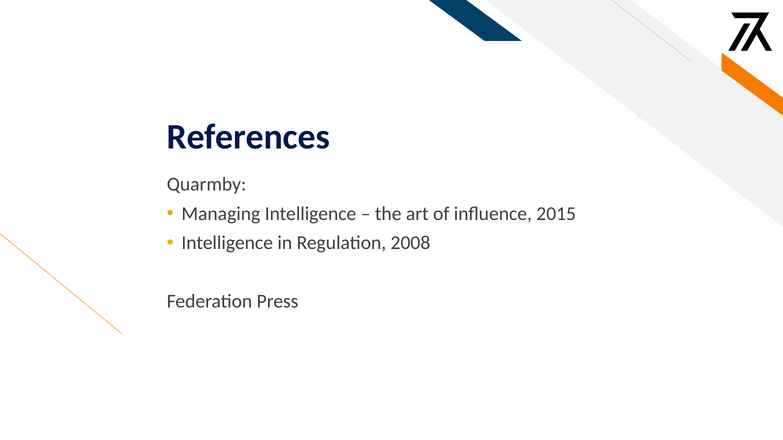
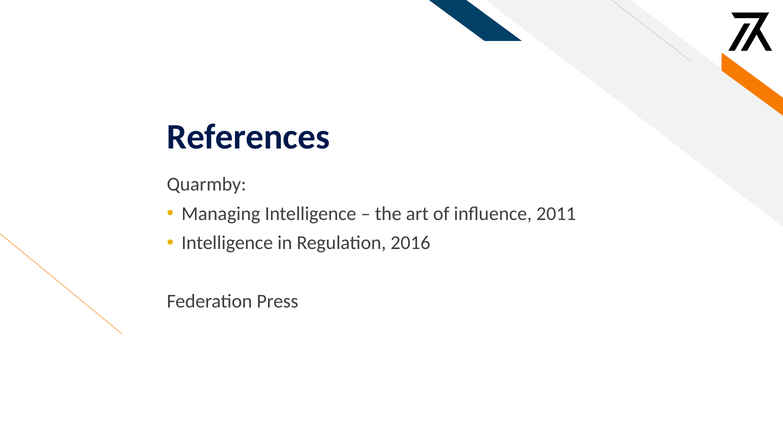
2015: 2015 -> 2011 (556, 214)
2008: 2008 -> 2016 (410, 243)
